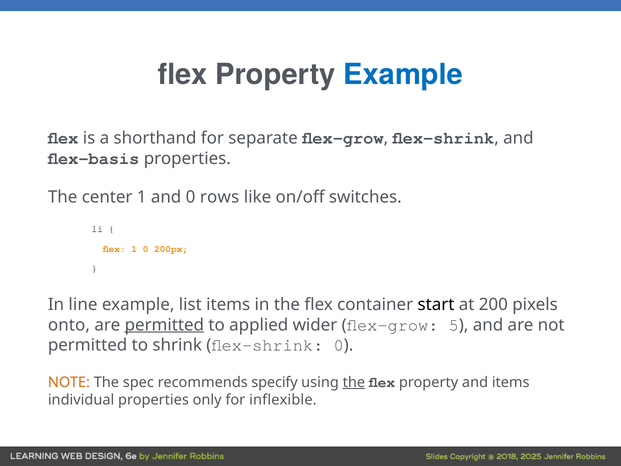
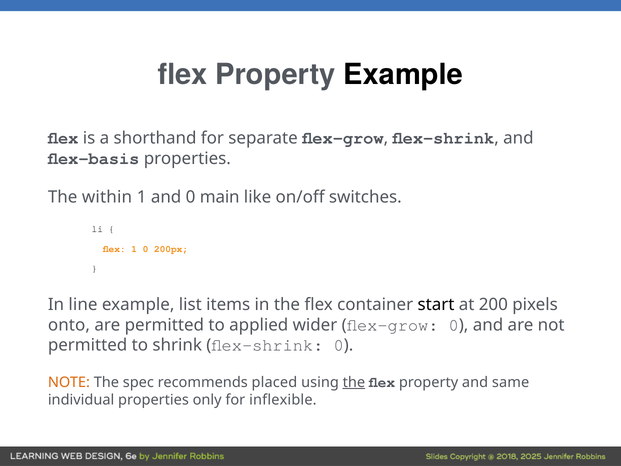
Example colour: blue -> black (403, 75)
center: center -> within (107, 197)
rows: rows -> main (220, 197)
permitted underline: present -> none (164, 325)
flex-grow 5: 5 -> 0 (454, 325)
specify: specify -> placed (274, 382)
and items: items -> same (511, 382)
